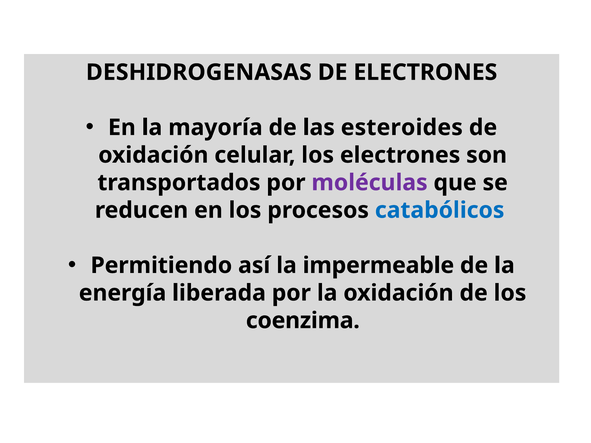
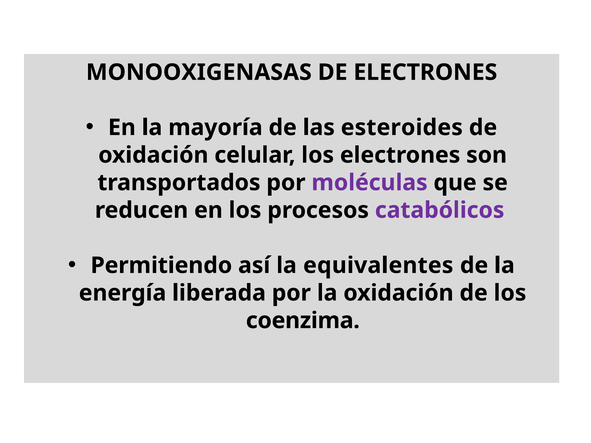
DESHIDROGENASAS: DESHIDROGENASAS -> MONOOXIGENASAS (199, 72)
catabólicos colour: blue -> purple (440, 210)
impermeable: impermeable -> equivalentes (378, 266)
